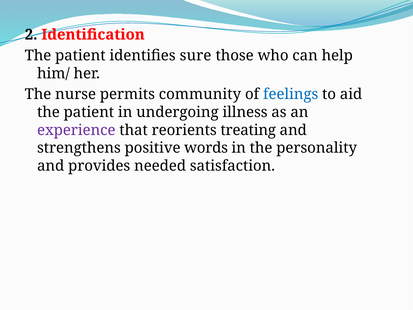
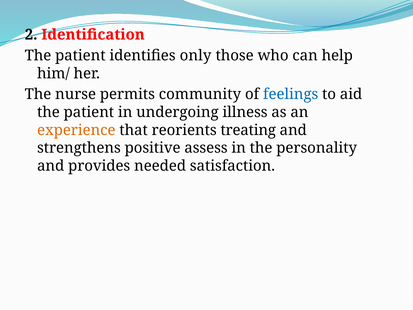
sure: sure -> only (196, 55)
experience colour: purple -> orange (76, 130)
words: words -> assess (206, 148)
